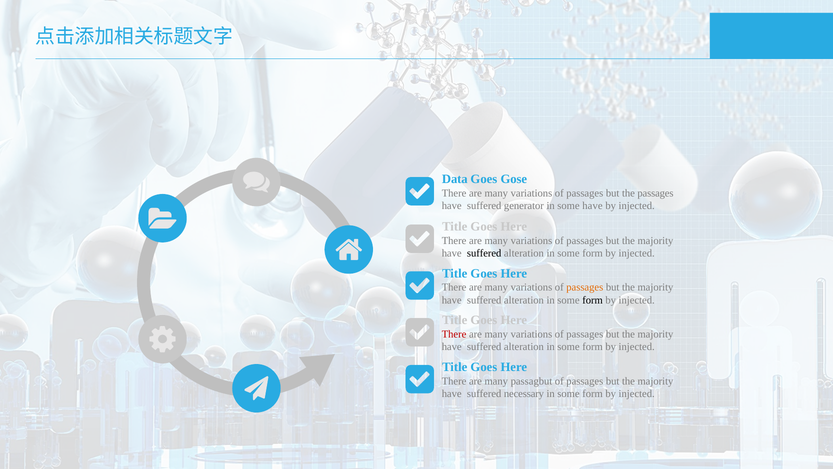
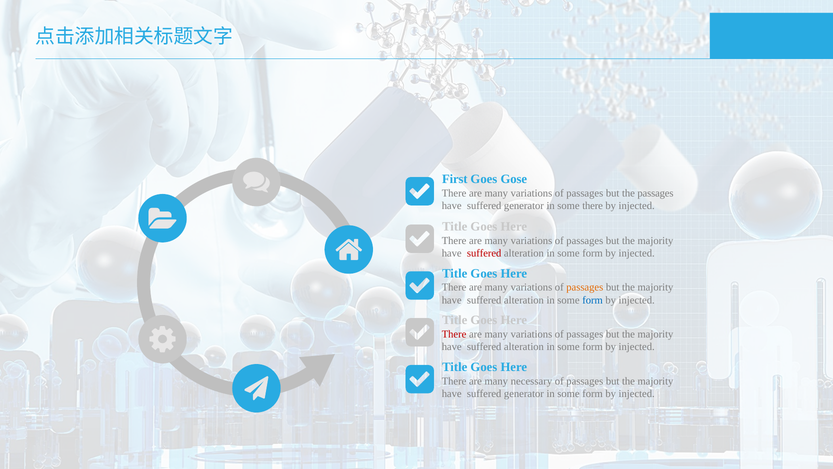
Data: Data -> First (455, 179)
some have: have -> there (593, 206)
suffered colour: black -> red (484, 253)
form colour: black -> blue (593, 300)
passagbut: passagbut -> necessary (531, 381)
necessary: necessary -> generator (524, 393)
